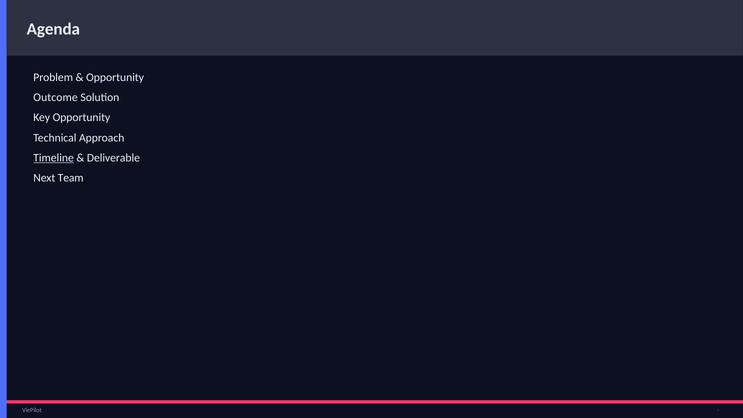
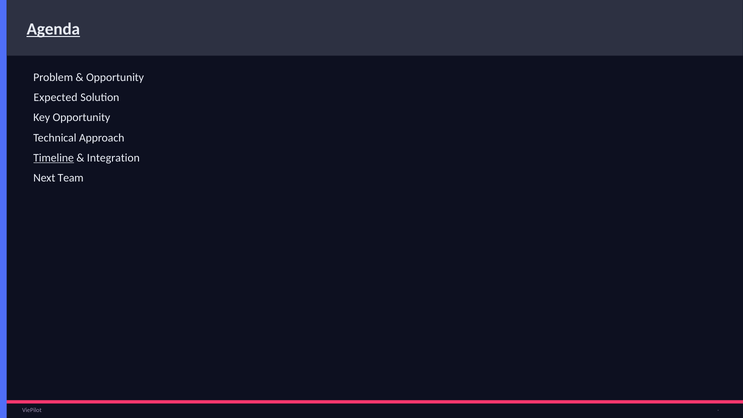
Agenda underline: none -> present (53, 29)
Outcome: Outcome -> Expected (56, 97)
Deliverable: Deliverable -> Integration (113, 158)
